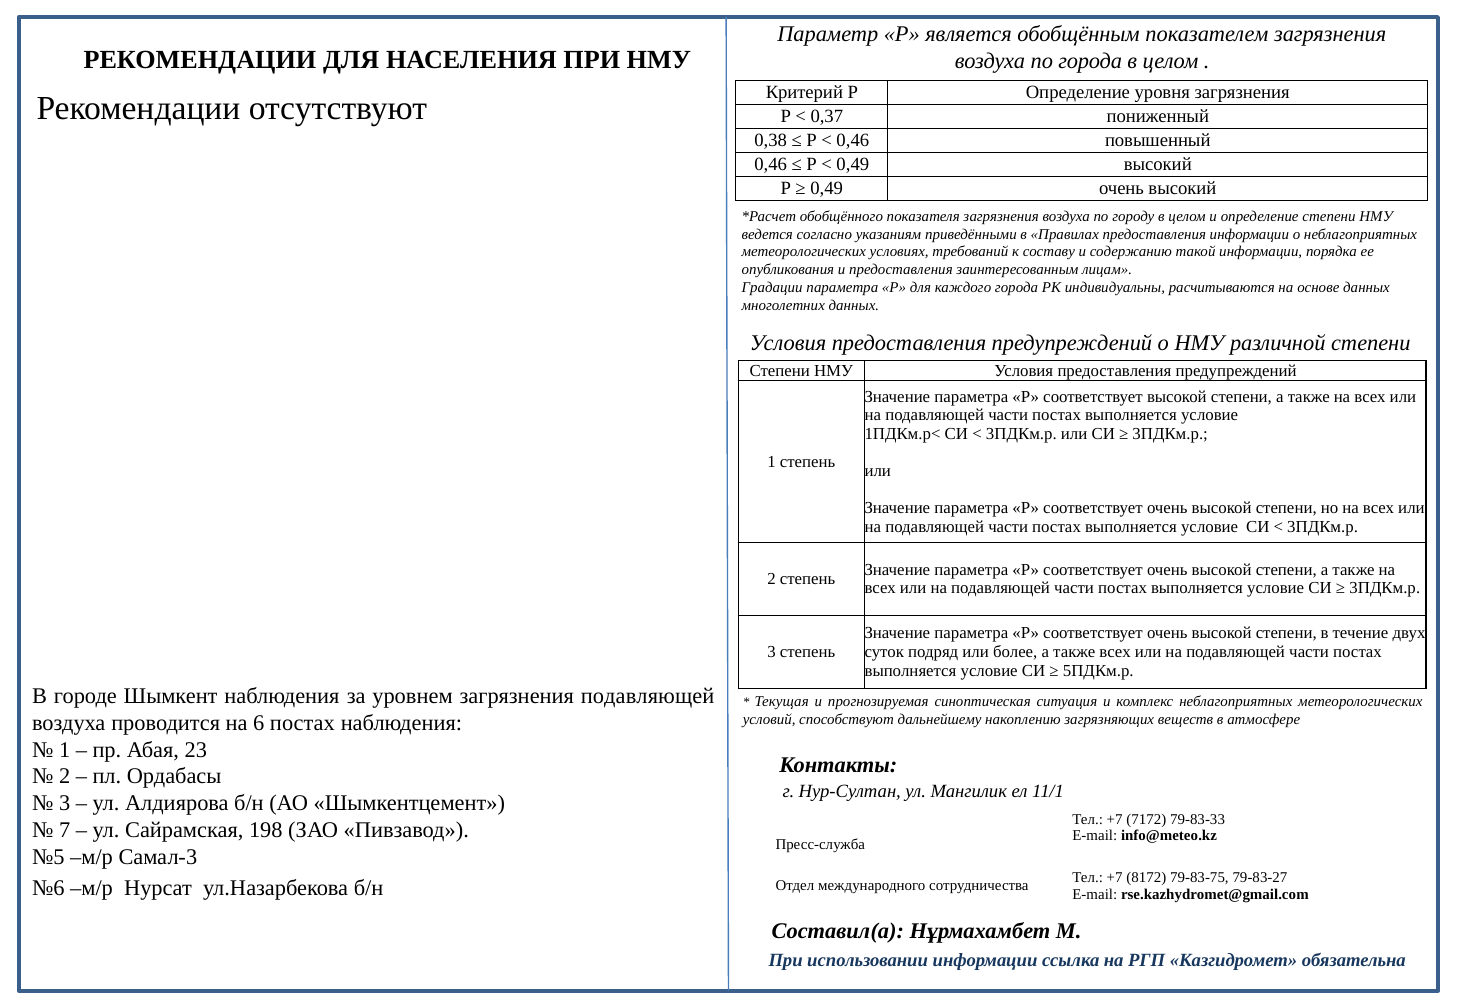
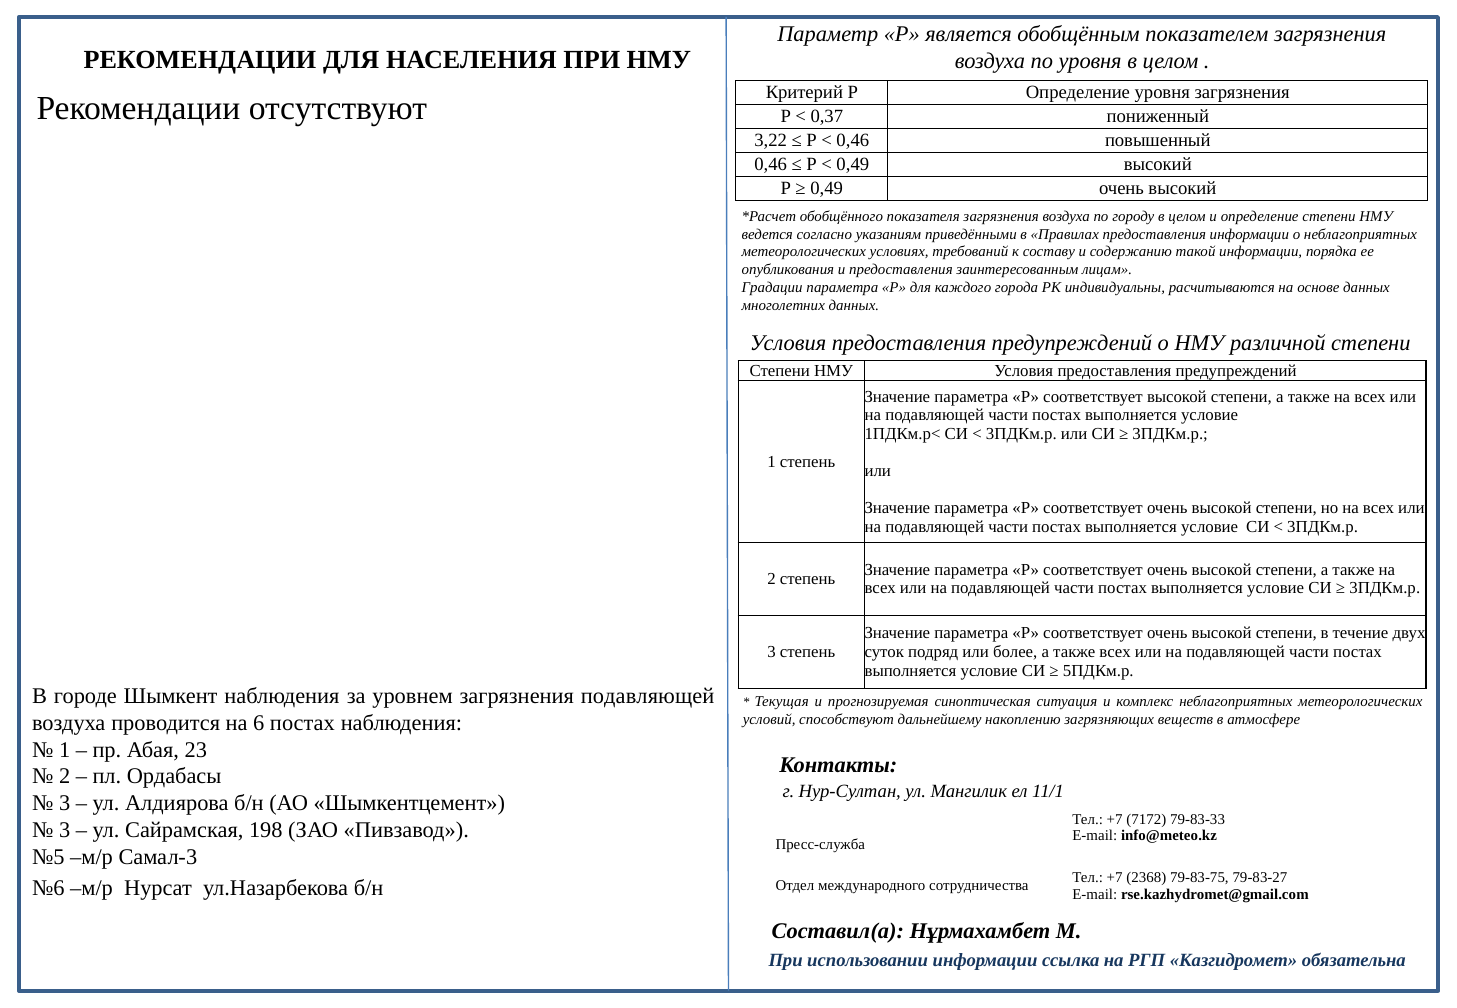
по города: города -> уровня (1090, 61)
0,38: 0,38 -> 3,22 (771, 141)
7: 7 -> 3 (65, 831)
8172: 8172 -> 2368 (1146, 878)
